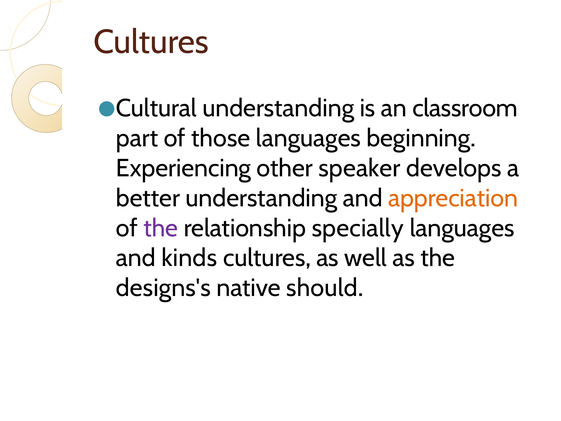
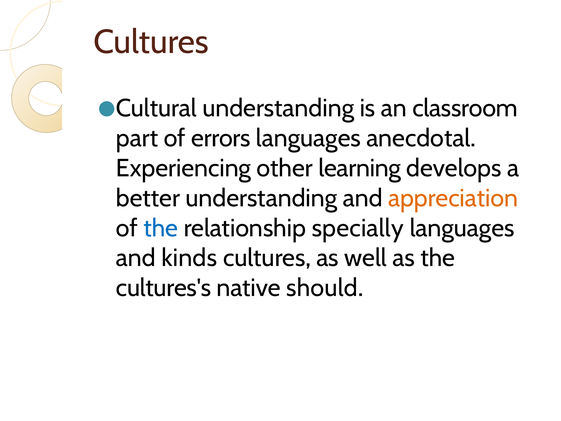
those: those -> errors (221, 138)
beginning: beginning -> anecdotal (421, 138)
speaker: speaker -> learning (360, 168)
the colour: purple -> blue (161, 228)
designs's: designs's -> cultures's (164, 288)
